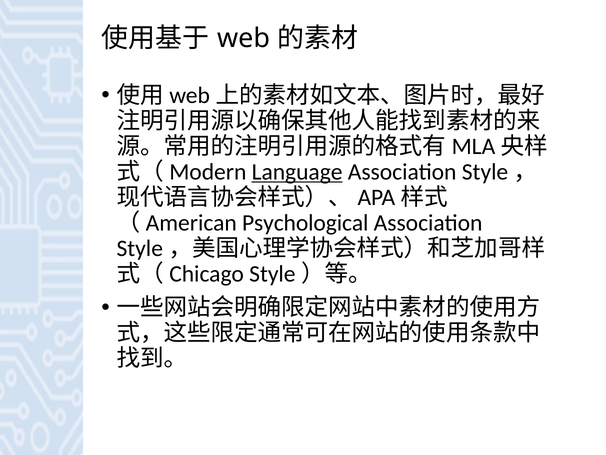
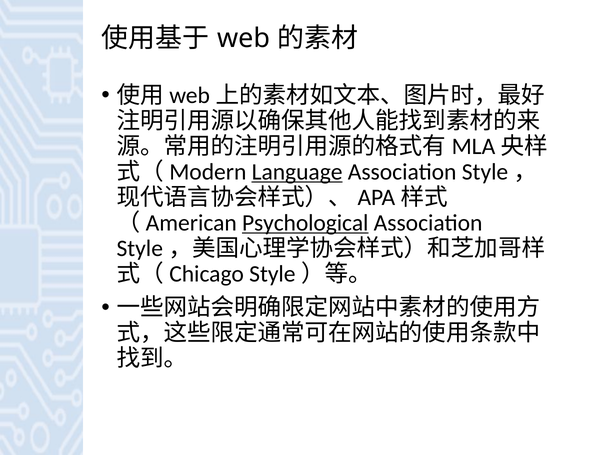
Psychological underline: none -> present (305, 223)
